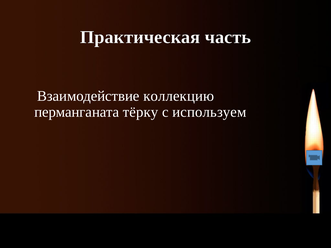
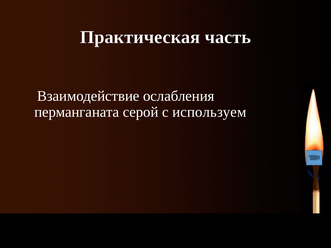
коллекцию: коллекцию -> ослабления (179, 96)
тёрку: тёрку -> серой (141, 112)
